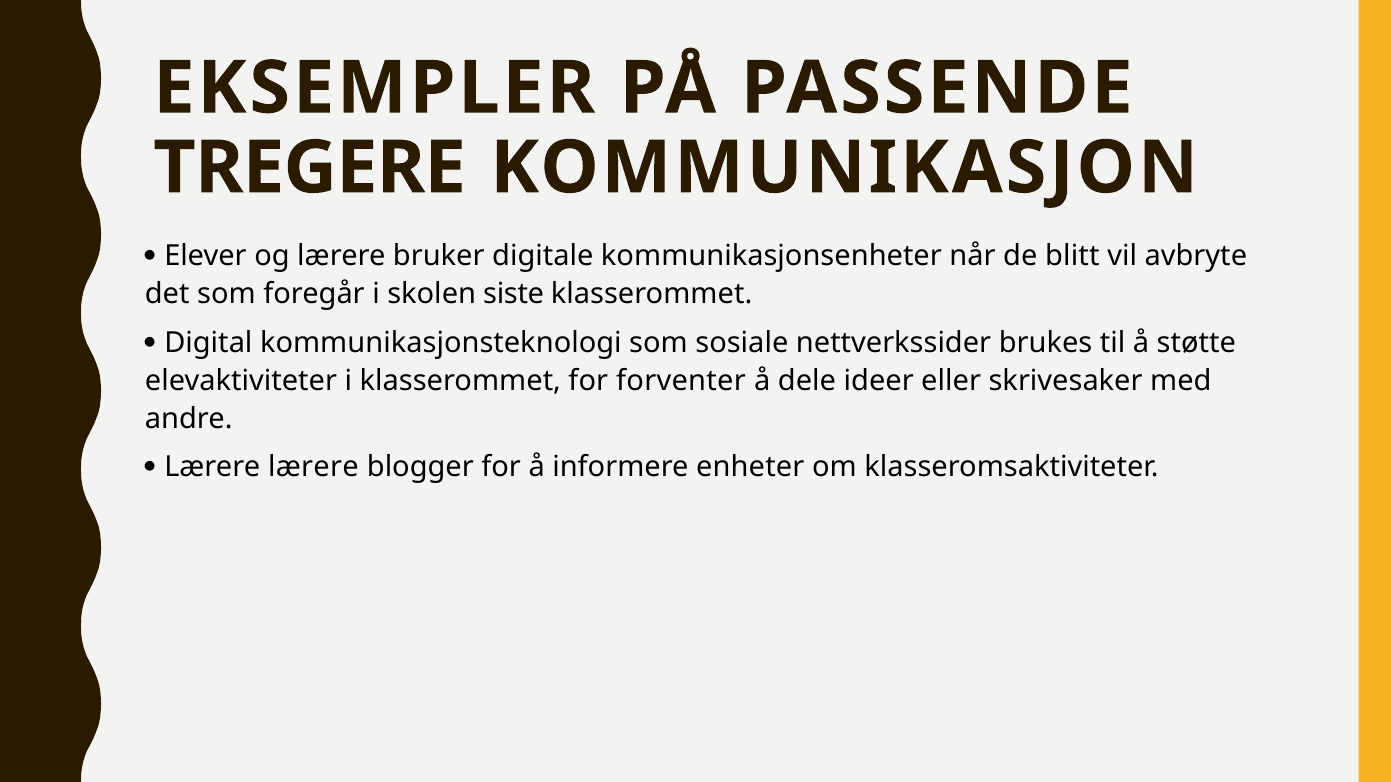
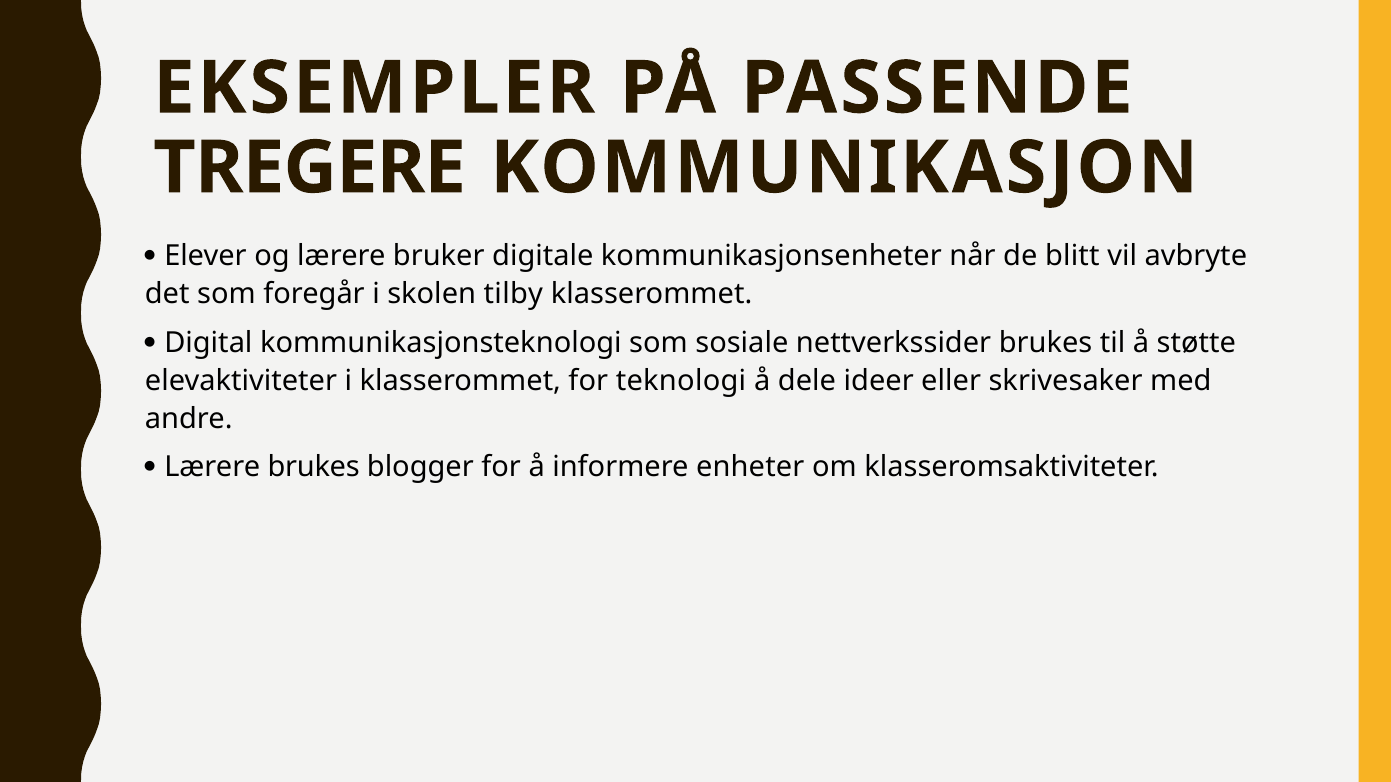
siste: siste -> tilby (513, 294)
forventer: forventer -> teknologi (681, 381)
Lærere lærere: lærere -> brukes (314, 468)
